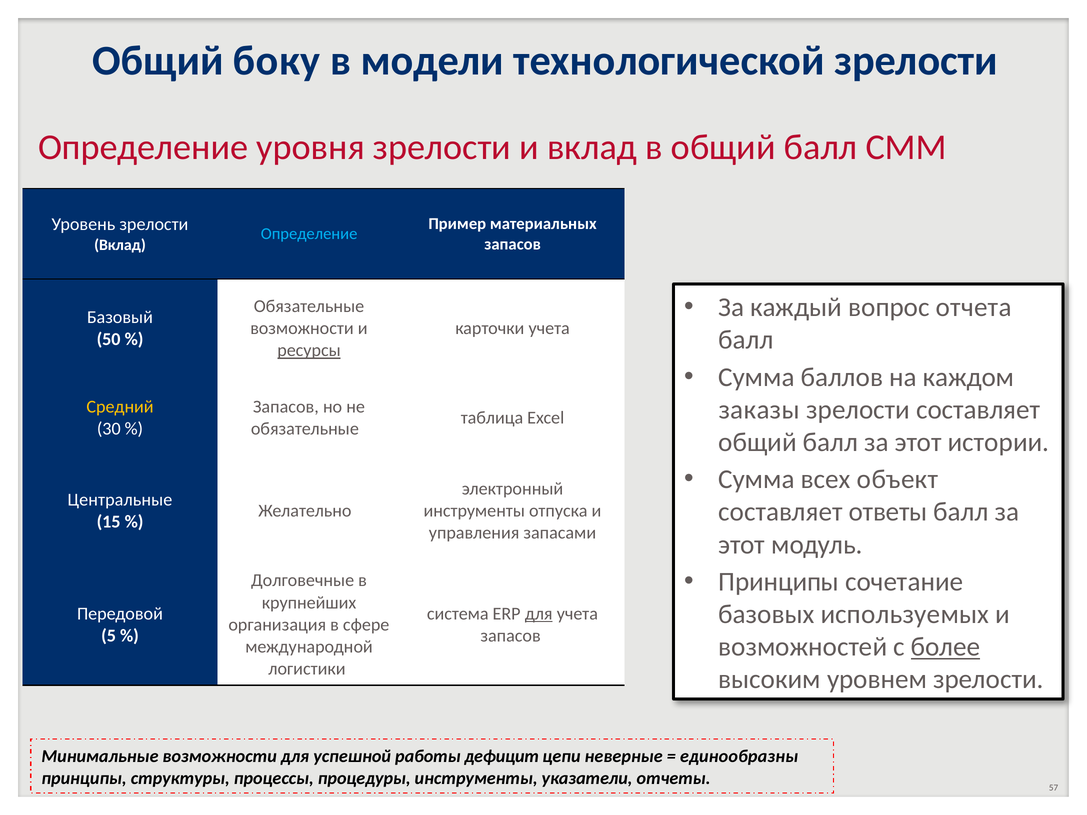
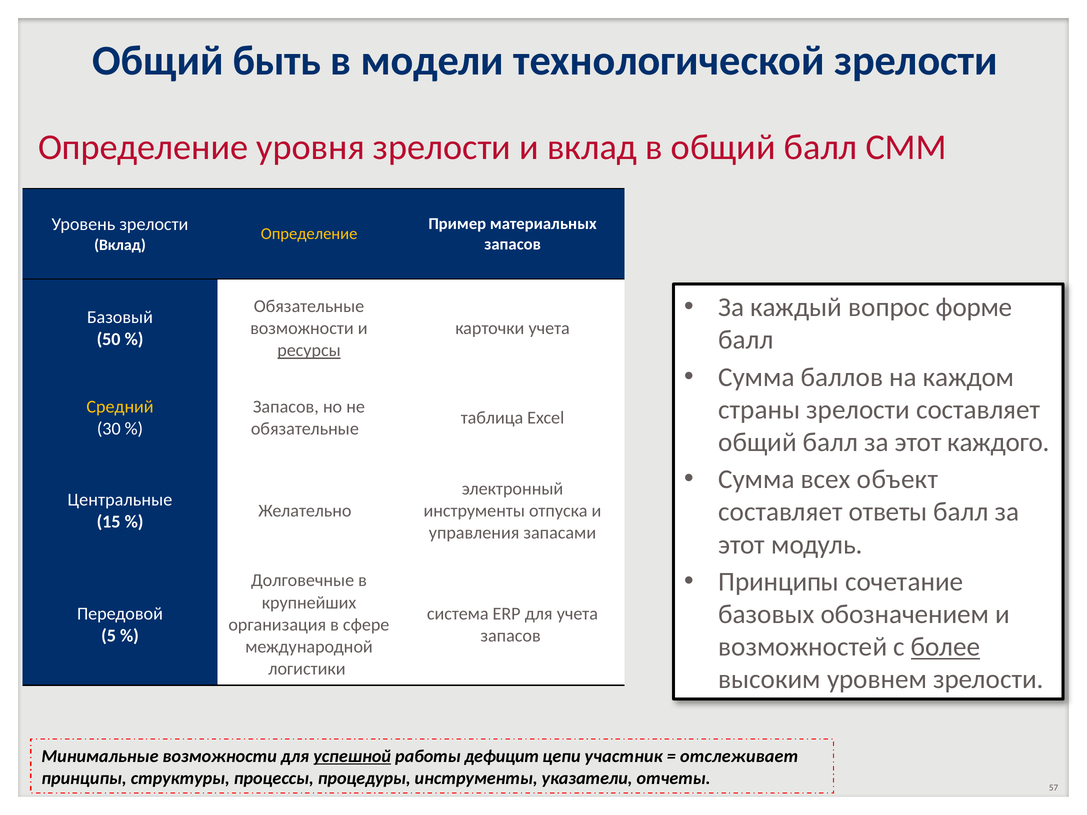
боку: боку -> быть (277, 61)
Определение colour: light blue -> yellow (309, 234)
отчета: отчета -> форме (974, 307)
заказы: заказы -> страны (759, 410)
истории: истории -> каждого (999, 442)
используемых: используемых -> обозначением (905, 615)
для underline: present -> none (539, 614)
успешной underline: none -> present (352, 757)
неверные: неверные -> участник (624, 757)
единообразны: единообразны -> отслеживает (739, 757)
